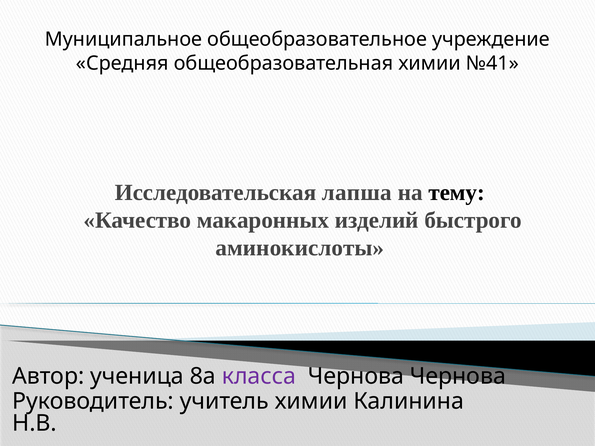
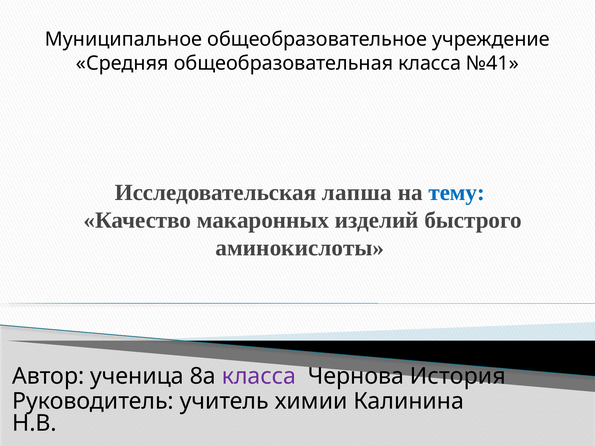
общеобразовательная химии: химии -> класса (430, 63)
тему colour: black -> blue (457, 192)
Чернова Чернова: Чернова -> История (458, 376)
